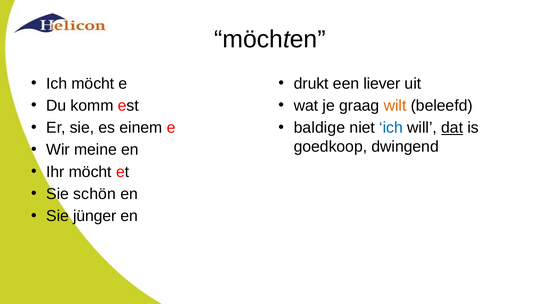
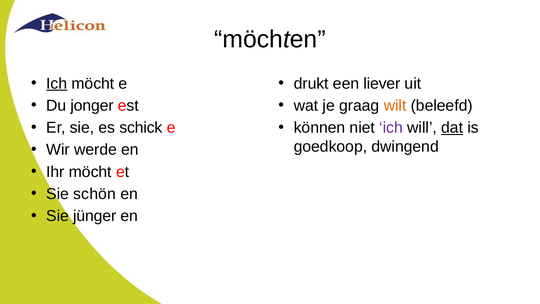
Ich underline: none -> present (57, 83)
komm: komm -> jonger (92, 106)
einem: einem -> schick (141, 128)
baldige: baldige -> können (320, 128)
ich colour: blue -> purple (391, 128)
meine: meine -> werde (96, 150)
